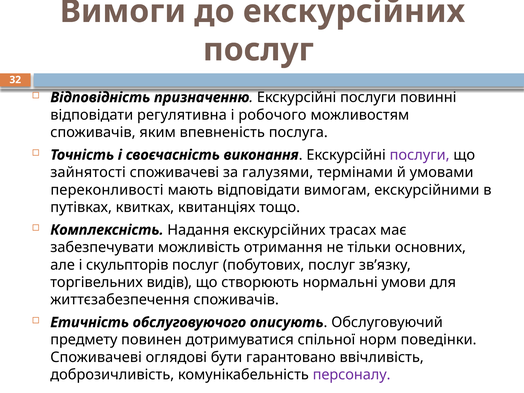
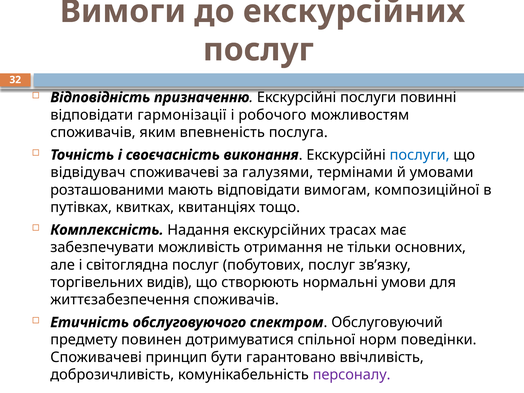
регулятивна: регулятивна -> гармонізації (182, 115)
послуги colour: purple -> blue (420, 155)
зайнятості: зайнятості -> відвідувач (88, 172)
переконливості: переконливості -> розташованими (107, 190)
екскурсійними: екскурсійними -> композиційної (427, 190)
скульпторів: скульпторів -> світоглядна (127, 265)
описують: описують -> спектром (287, 322)
оглядові: оглядові -> принцип (176, 357)
